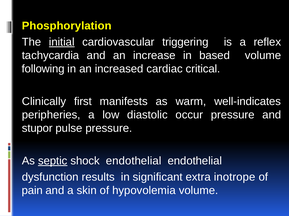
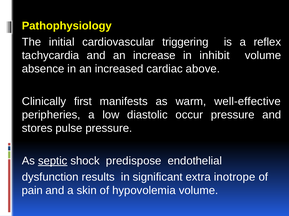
Phosphorylation: Phosphorylation -> Pathophysiology (67, 26)
initial underline: present -> none (62, 42)
based: based -> inhibit (215, 56)
following: following -> absence (43, 69)
critical: critical -> above (203, 69)
well-indicates: well-indicates -> well-effective (248, 102)
stupor: stupor -> stores (37, 129)
shock endothelial: endothelial -> predispose (134, 161)
